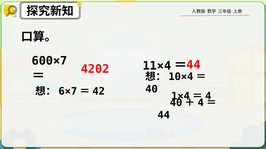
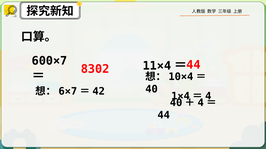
4202: 4202 -> 8302 (95, 69)
